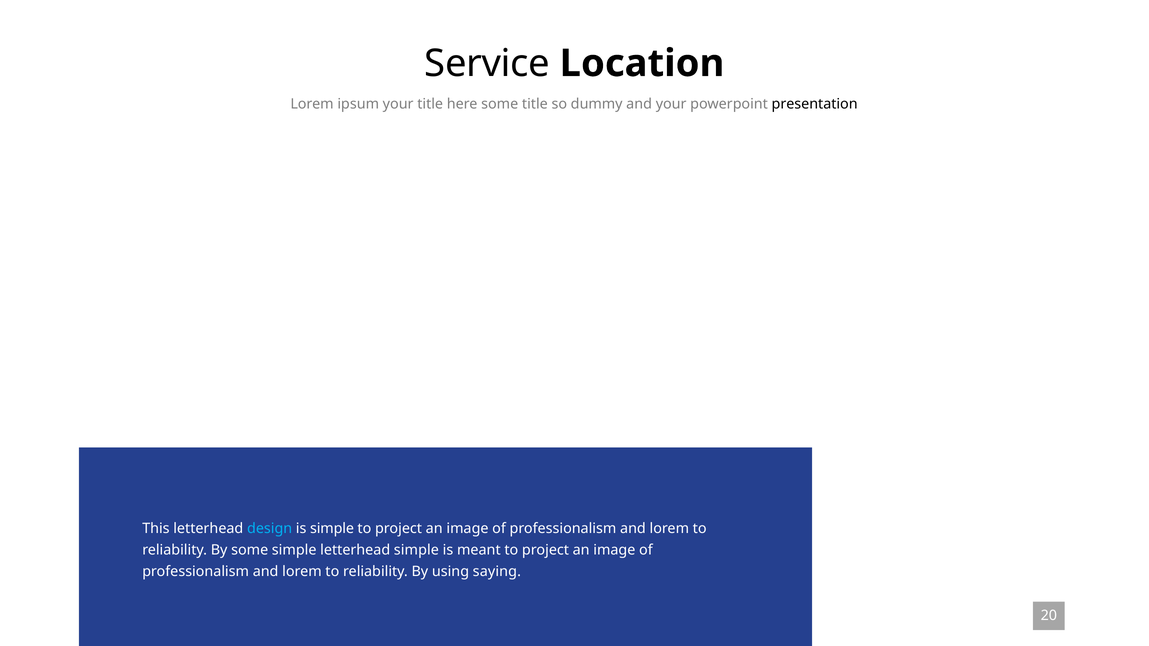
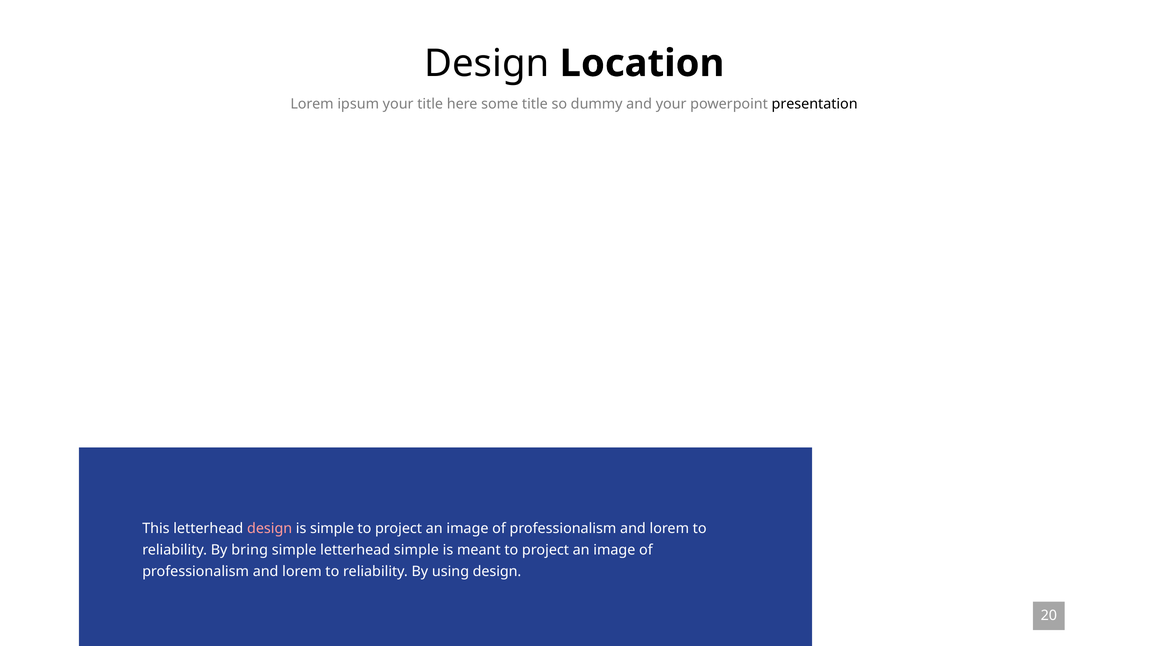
Service: Service -> Design (487, 63)
design colour: light blue -> pink (270, 529)
By some: some -> bring (250, 550)
using saying: saying -> design (497, 572)
